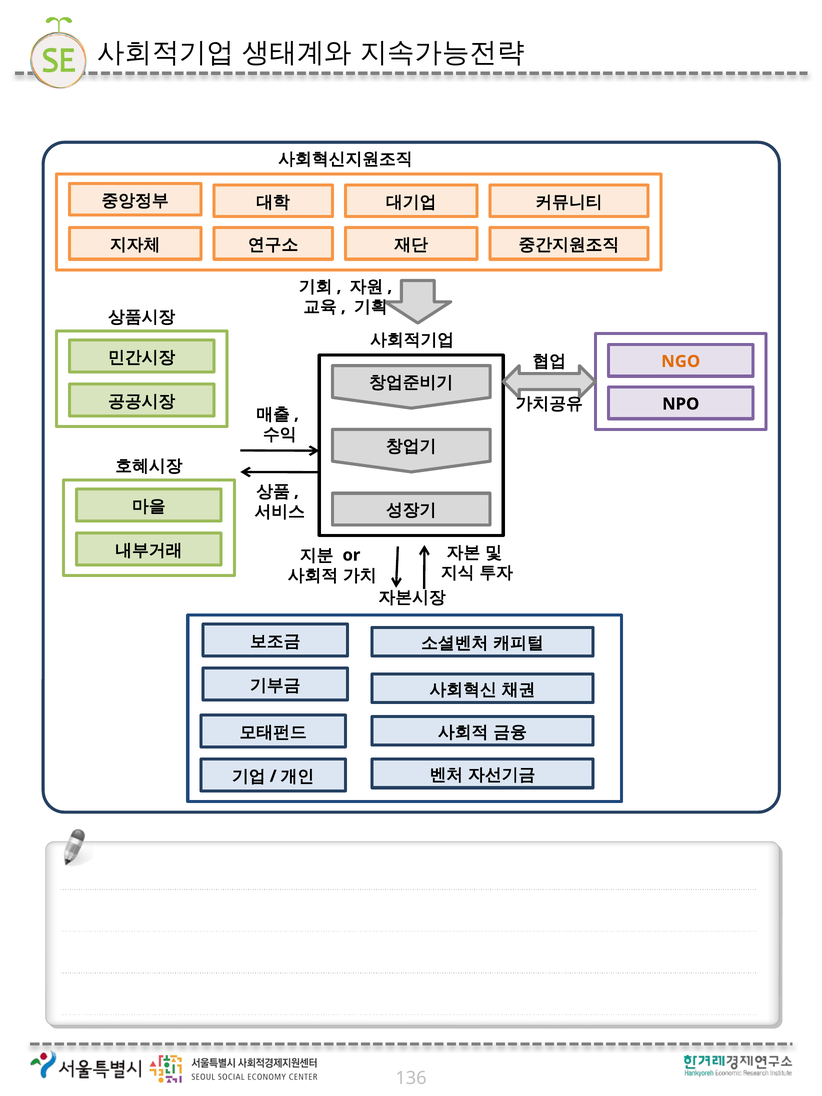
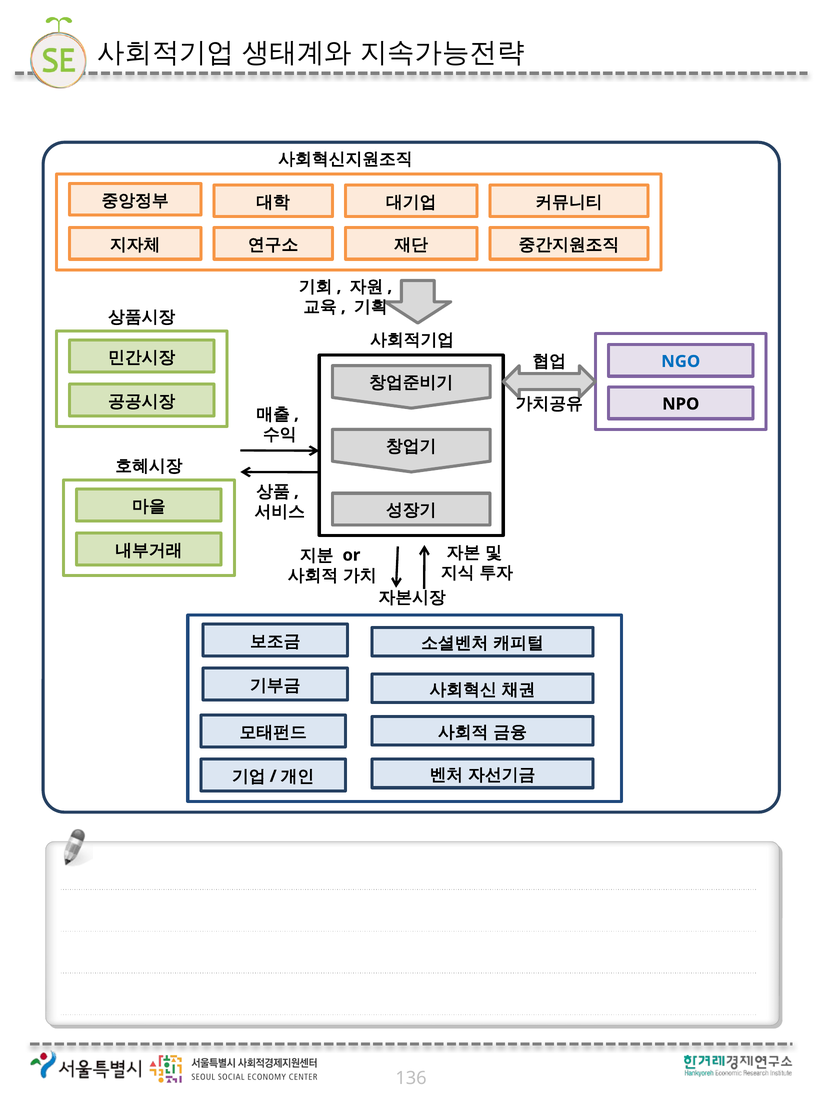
NGO colour: orange -> blue (681, 361)
